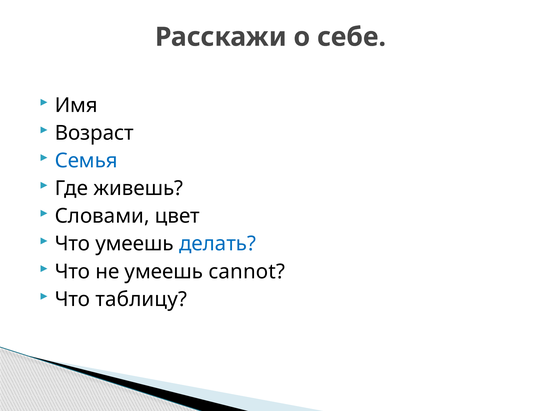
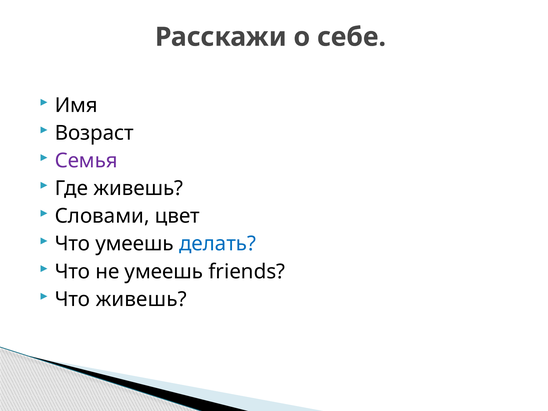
Семья colour: blue -> purple (86, 161)
cannot: cannot -> friends (247, 272)
Что таблицу: таблицу -> живешь (141, 299)
